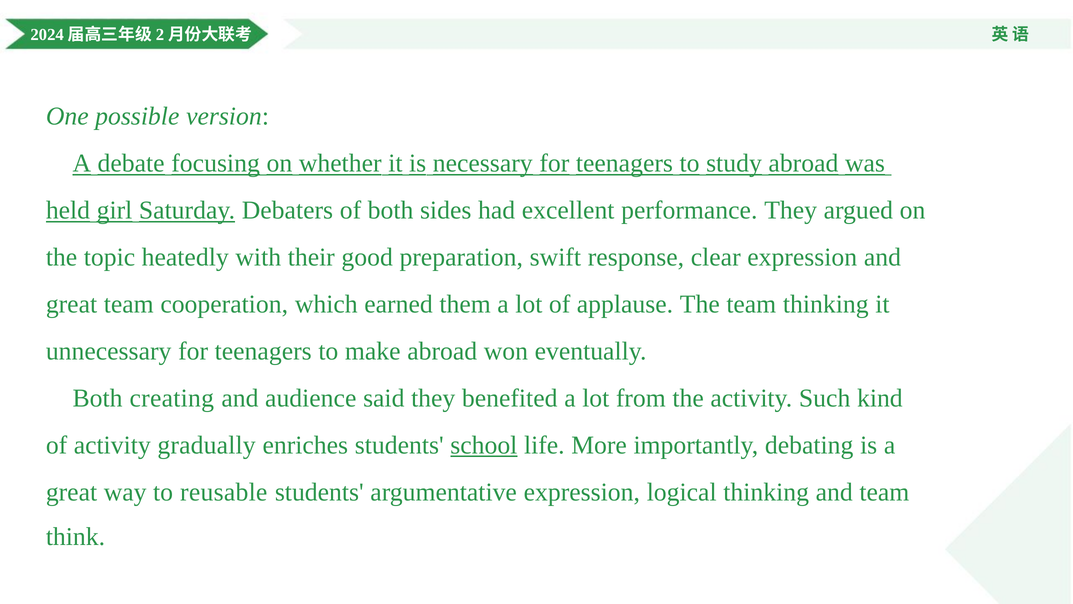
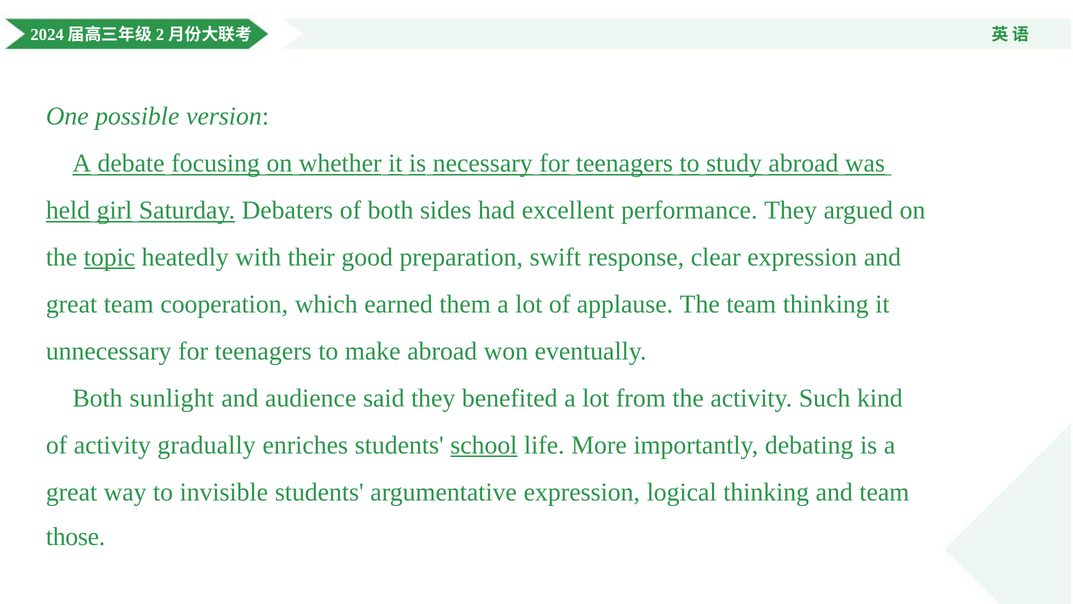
topic underline: none -> present (109, 257)
creating: creating -> sunlight (172, 398)
reusable: reusable -> invisible (224, 492)
think: think -> those (76, 536)
